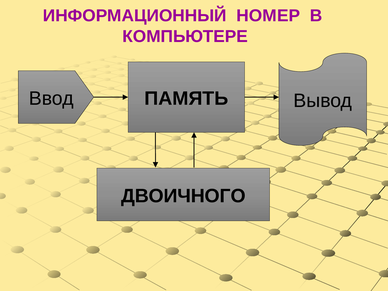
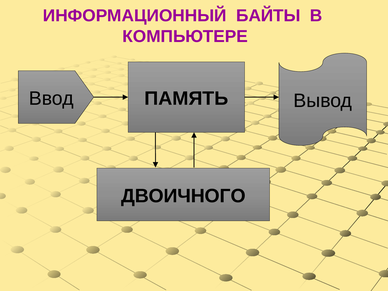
НОМЕР: НОМЕР -> БАЙТЫ (268, 16)
